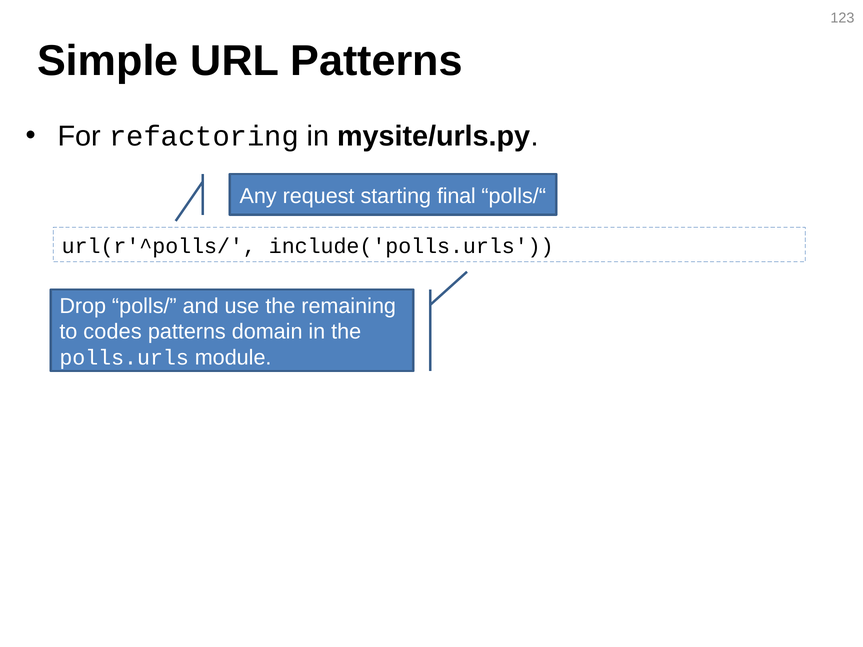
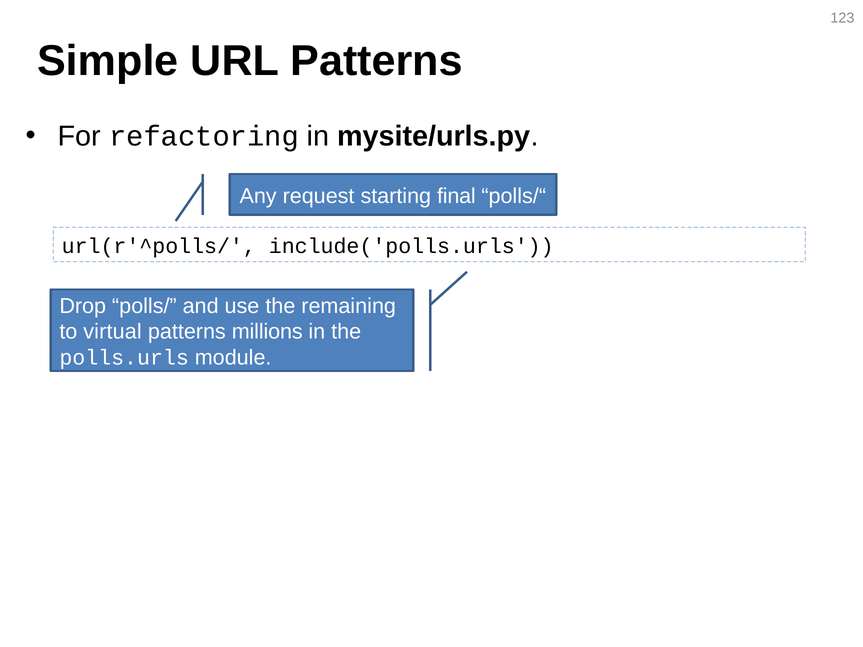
codes: codes -> virtual (113, 332)
domain: domain -> millions (267, 332)
